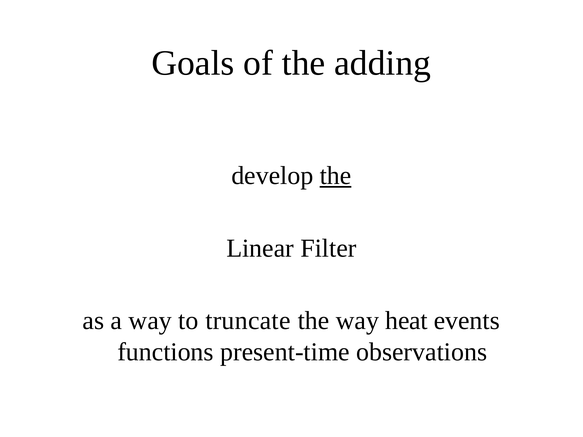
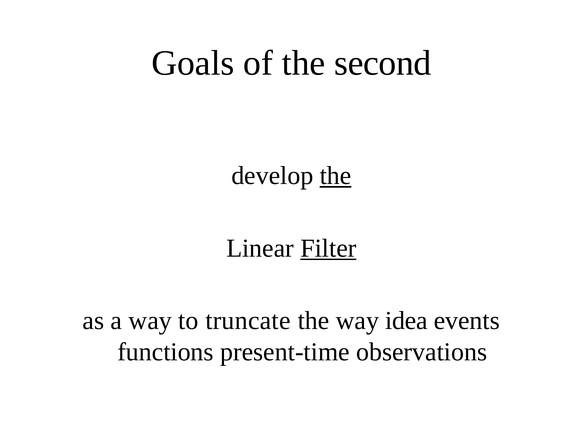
adding: adding -> second (383, 63)
Filter underline: none -> present (328, 248)
heat: heat -> idea (406, 321)
